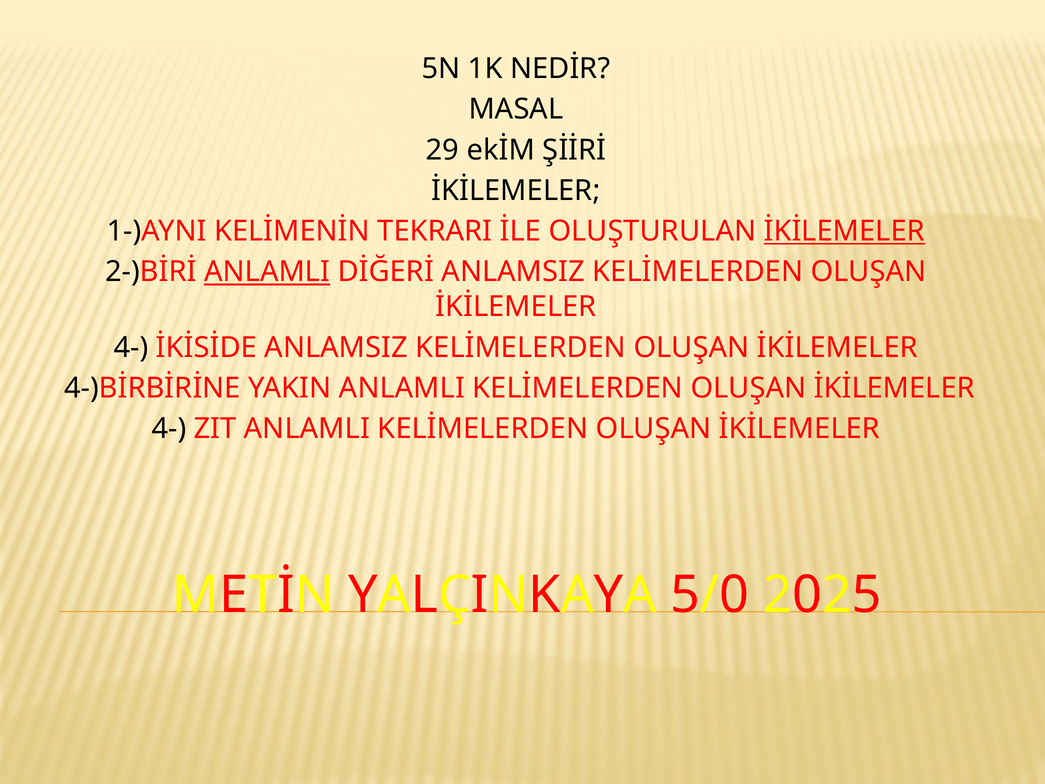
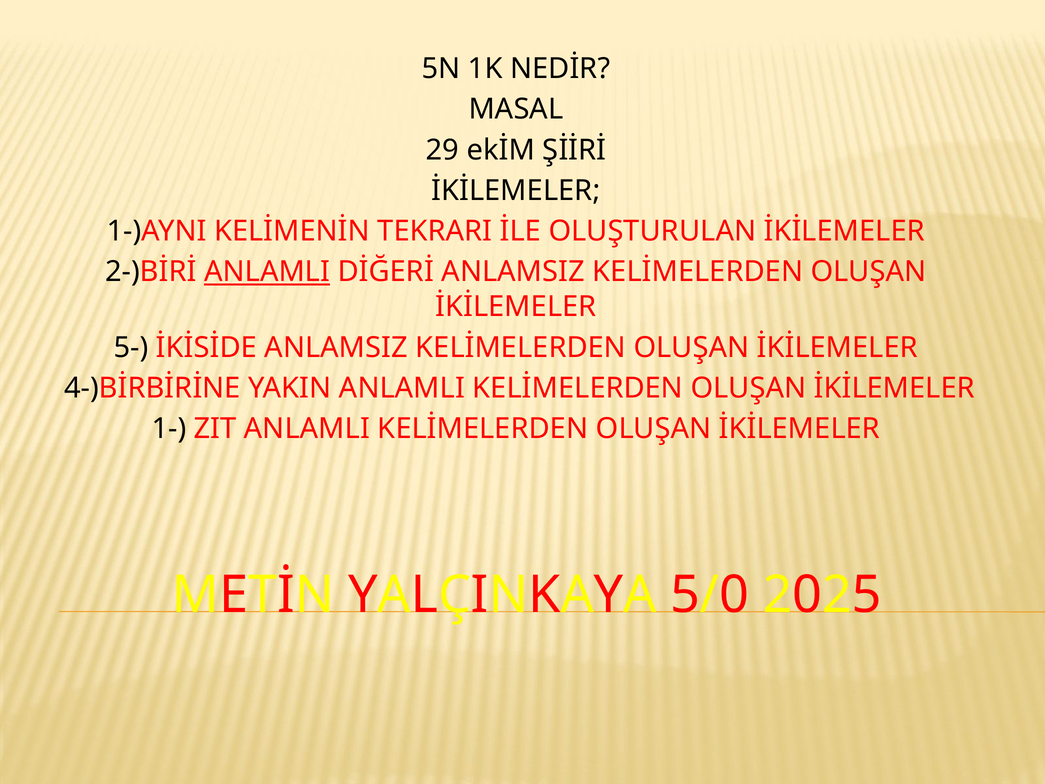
İKİLEMELER underline: present -> none (844, 231)
4-: 4- -> 5- (131, 347)
4-: 4- -> 1- (169, 429)
